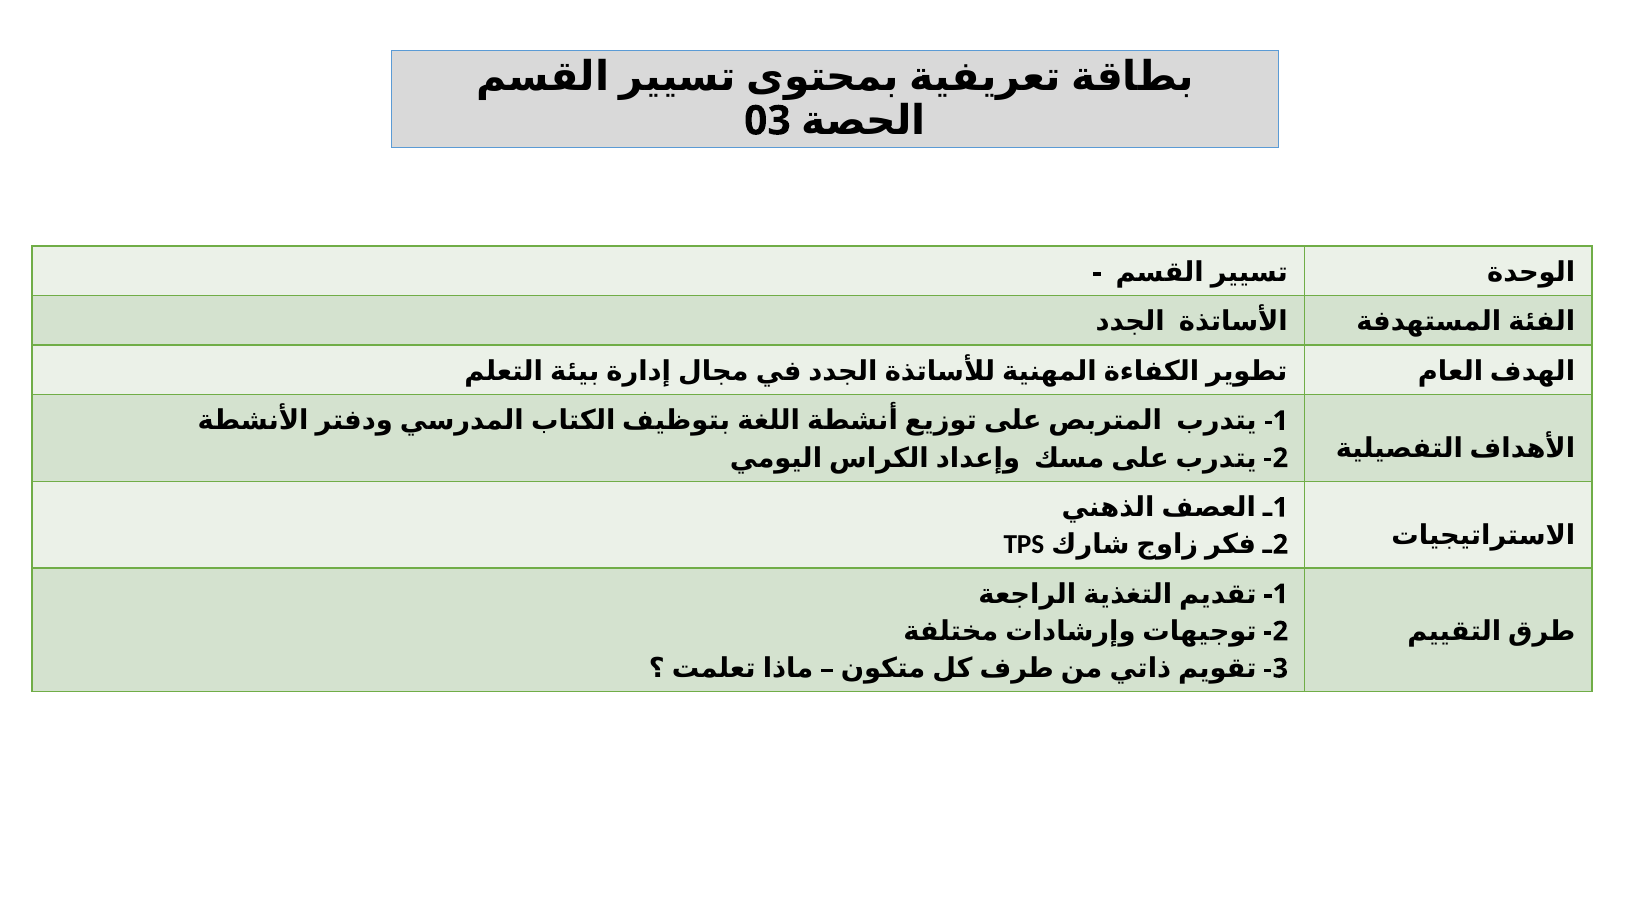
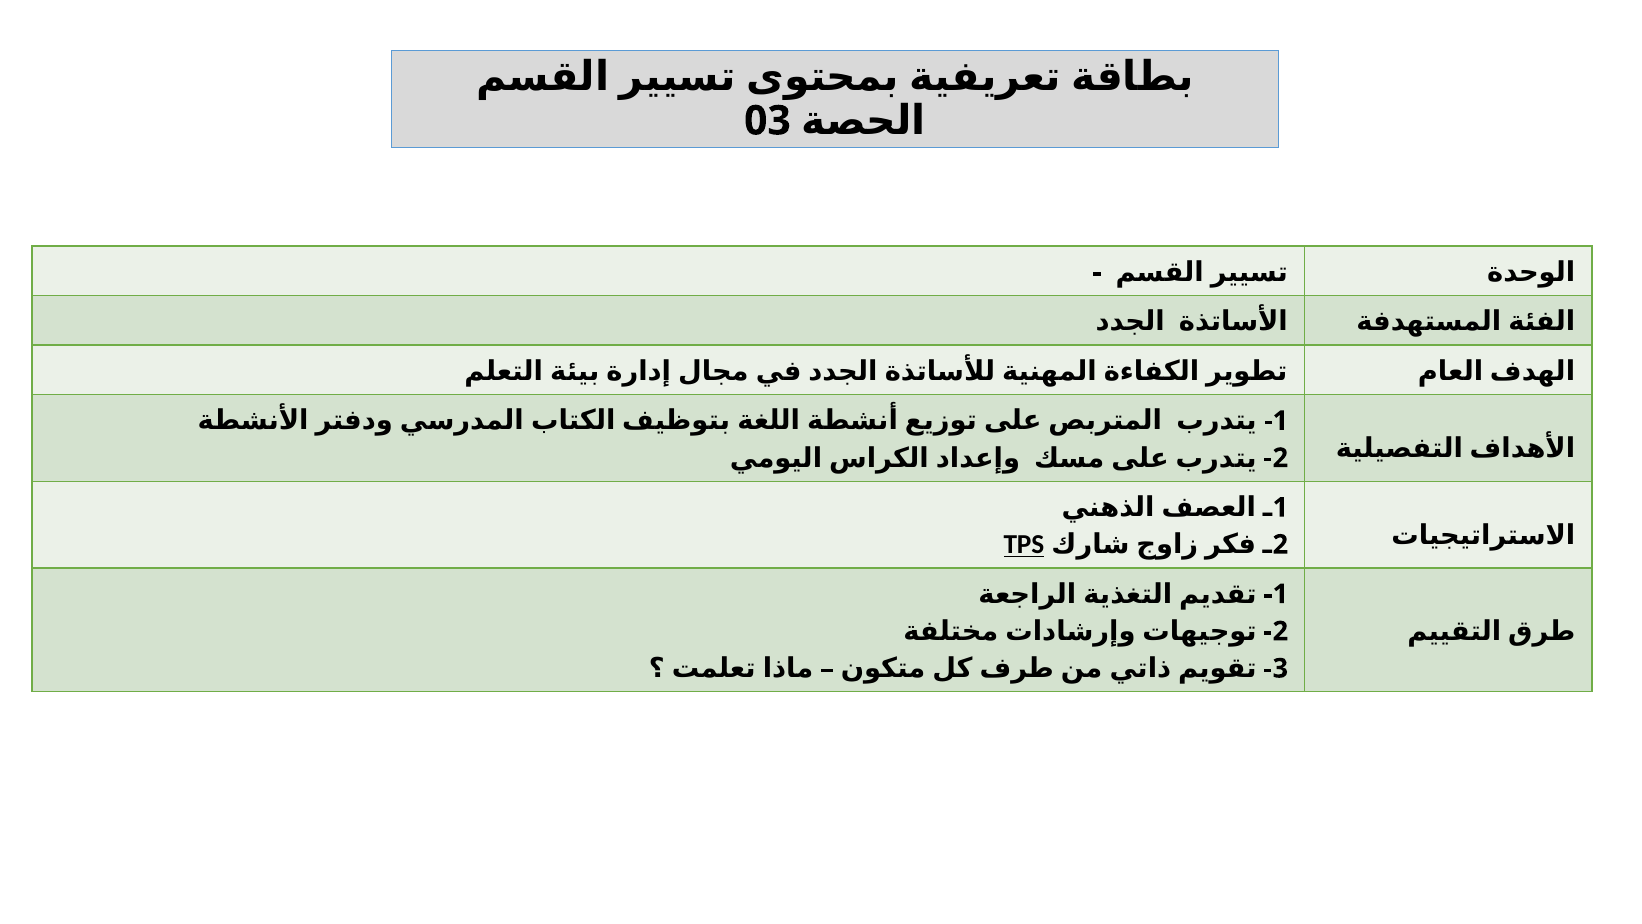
TPS underline: none -> present (1024, 544)
